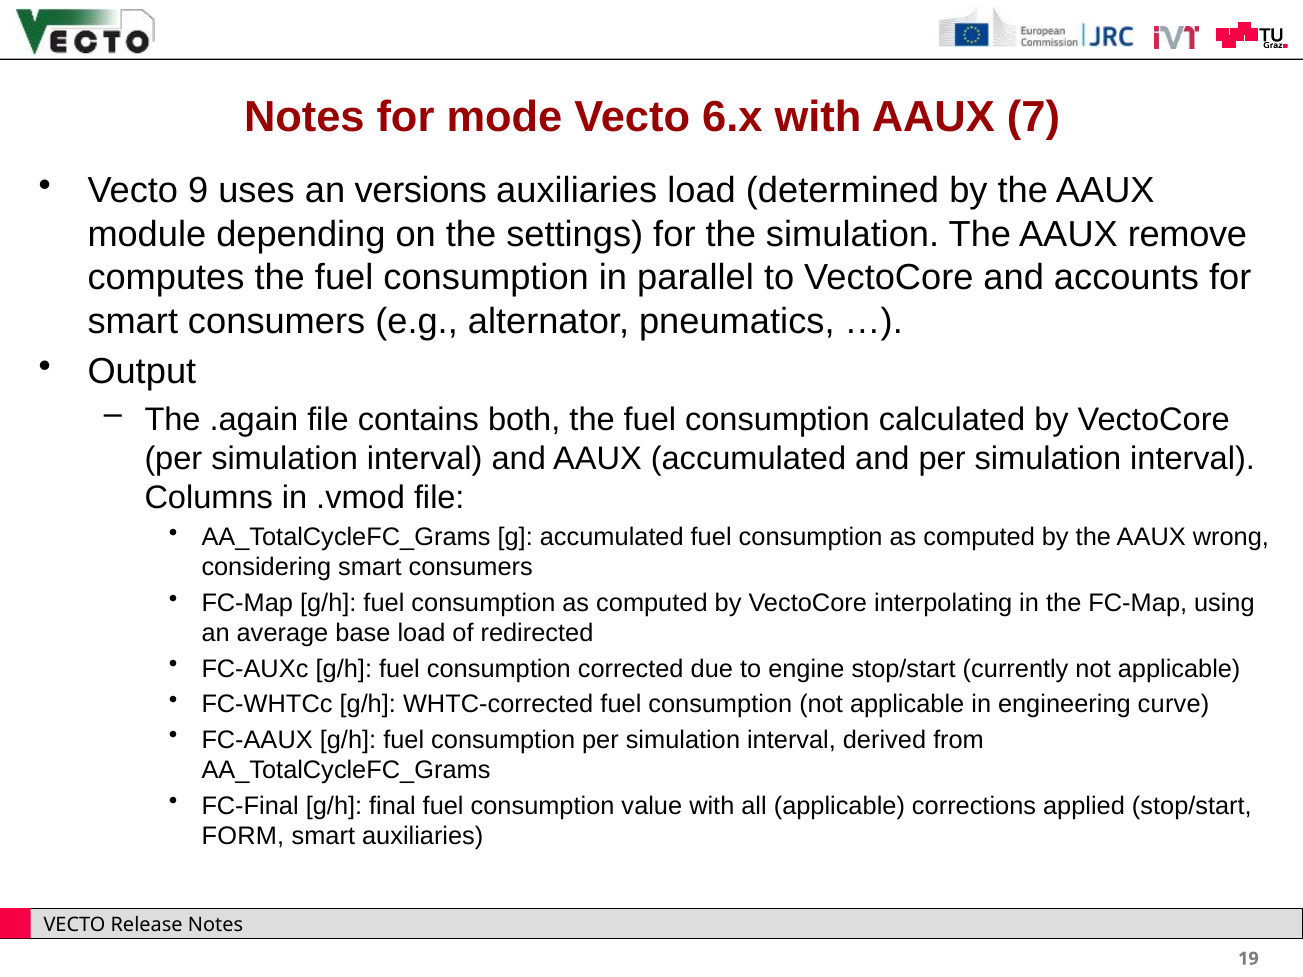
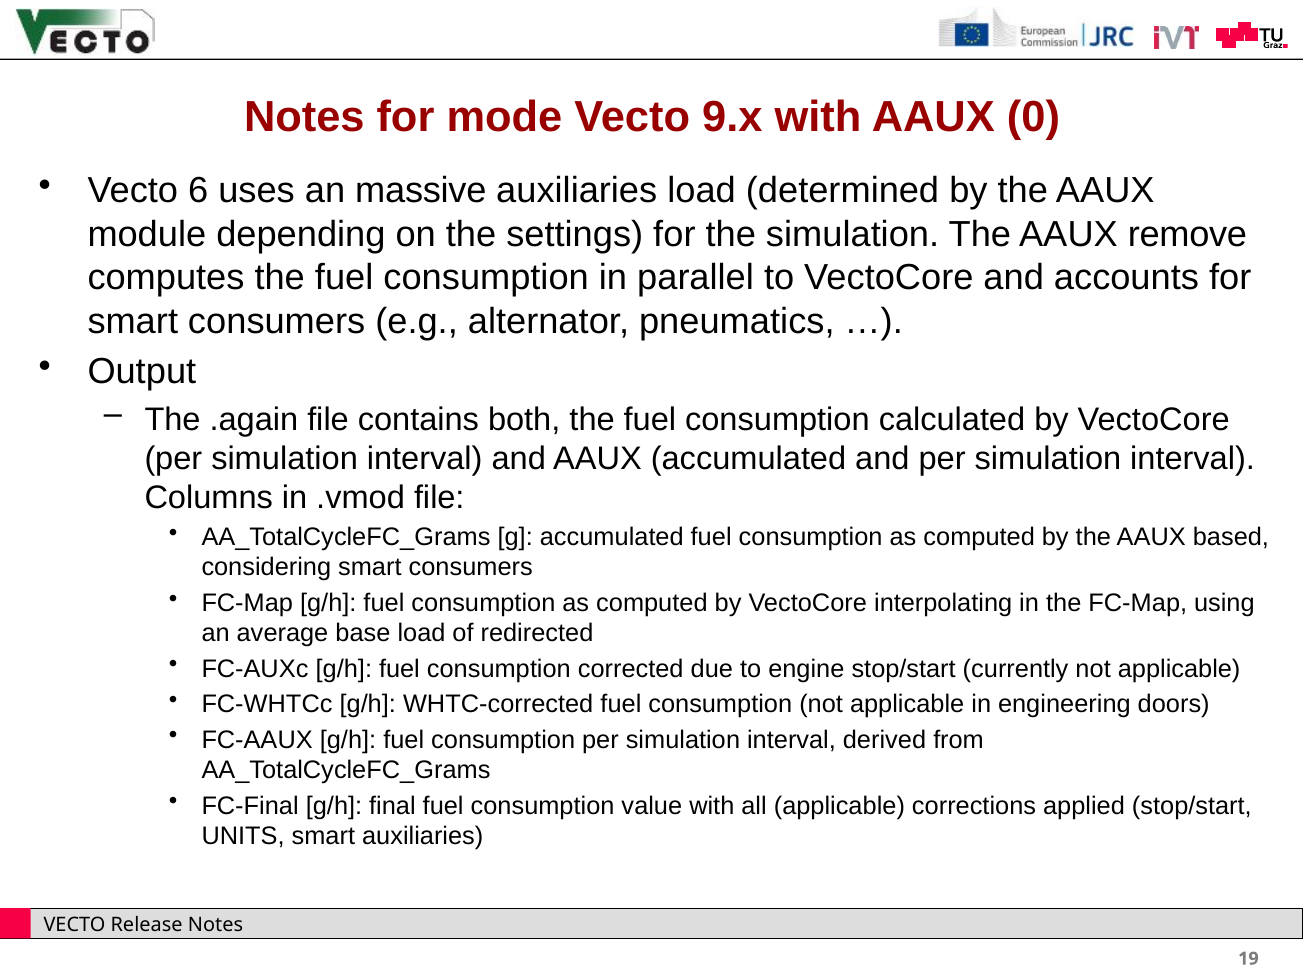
6.x: 6.x -> 9.x (732, 117)
7: 7 -> 0 (1033, 117)
9: 9 -> 6 (198, 191)
versions: versions -> massive (421, 191)
wrong: wrong -> based (1231, 537)
curve: curve -> doors (1174, 704)
FORM: FORM -> UNITS (243, 836)
